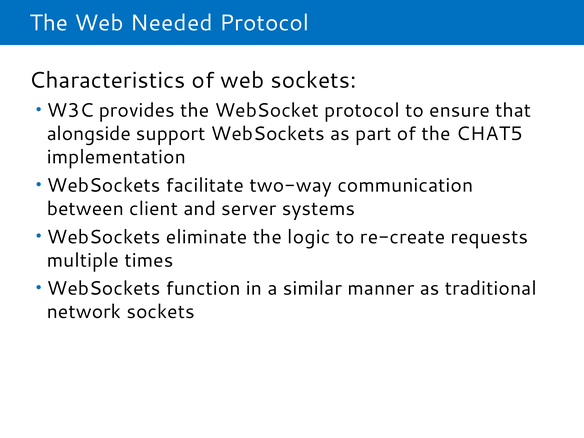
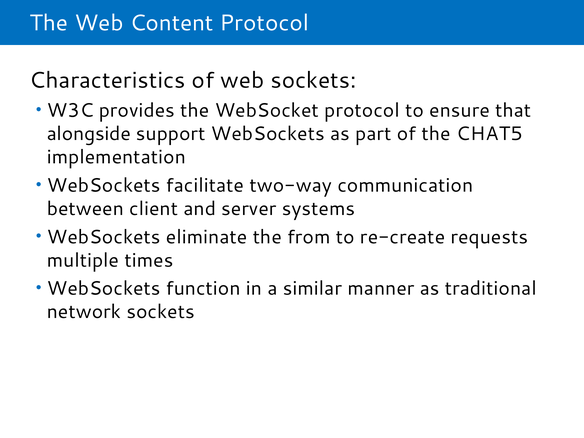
Needed: Needed -> Content (172, 23)
logic: logic -> from (309, 237)
